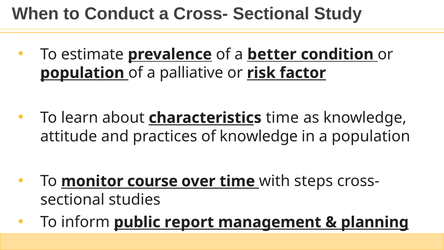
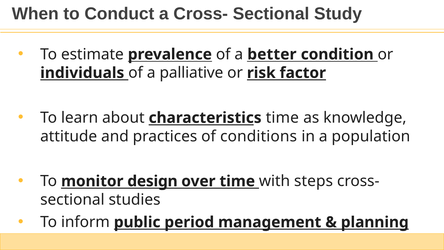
population: population -> individuals (82, 73)
of knowledge: knowledge -> conditions (259, 136)
course: course -> design (152, 181)
report: report -> period (189, 222)
